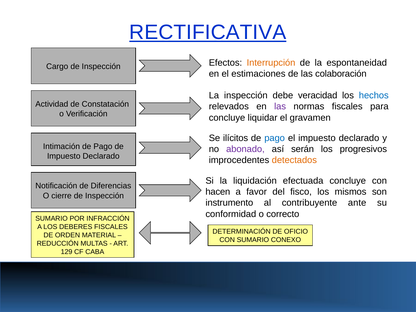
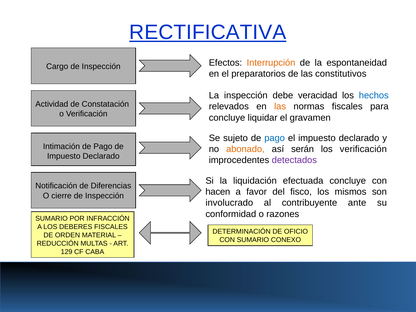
estimaciones: estimaciones -> preparatorios (258, 74)
colaboración: colaboración -> constitutivos (341, 74)
las colour: purple -> orange (280, 107)
ilícitos: ilícitos -> sujeto (236, 138)
abonado colour: purple -> orange (245, 149)
los progresivos: progresivos -> verificación (363, 149)
detectados colour: orange -> purple (294, 160)
instrumento: instrumento -> involucrado (229, 203)
correcto: correcto -> razones (283, 214)
